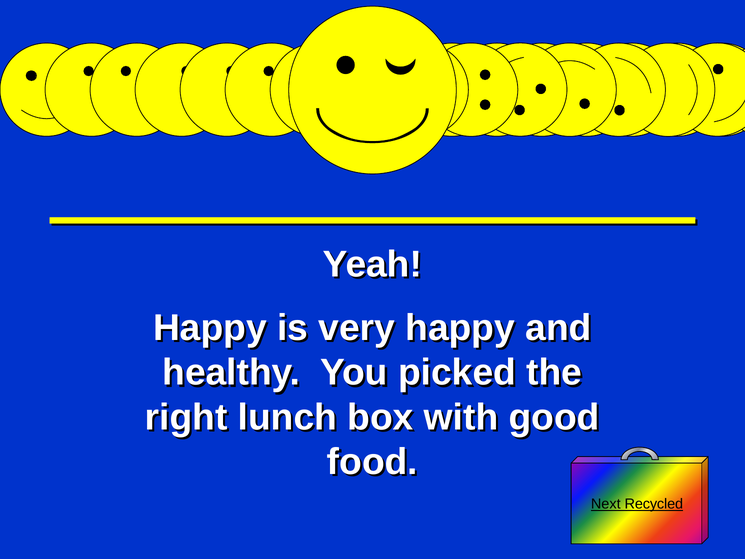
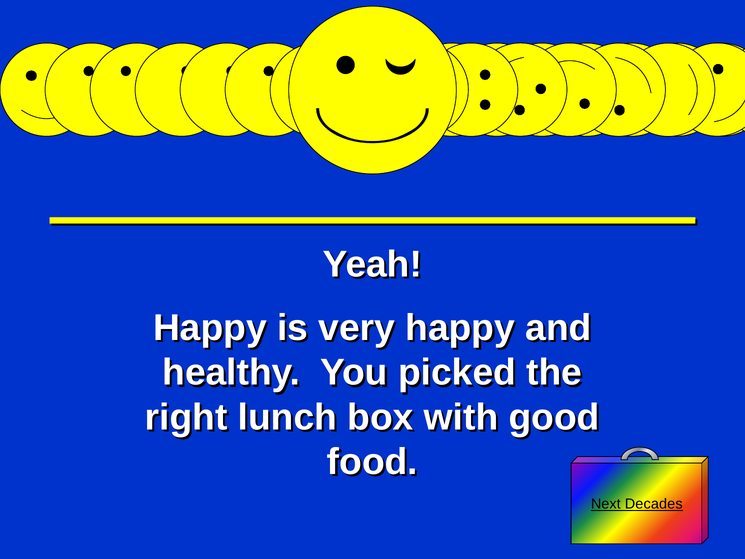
Recycled: Recycled -> Decades (654, 504)
